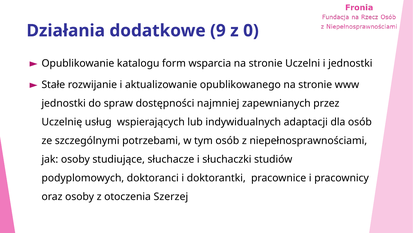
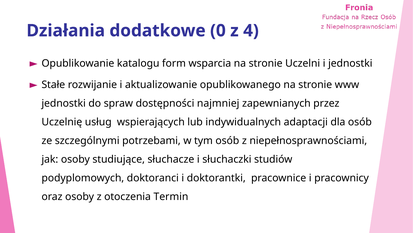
9: 9 -> 0 (218, 31)
0: 0 -> 4 (251, 31)
Szerzej: Szerzej -> Termin (171, 196)
